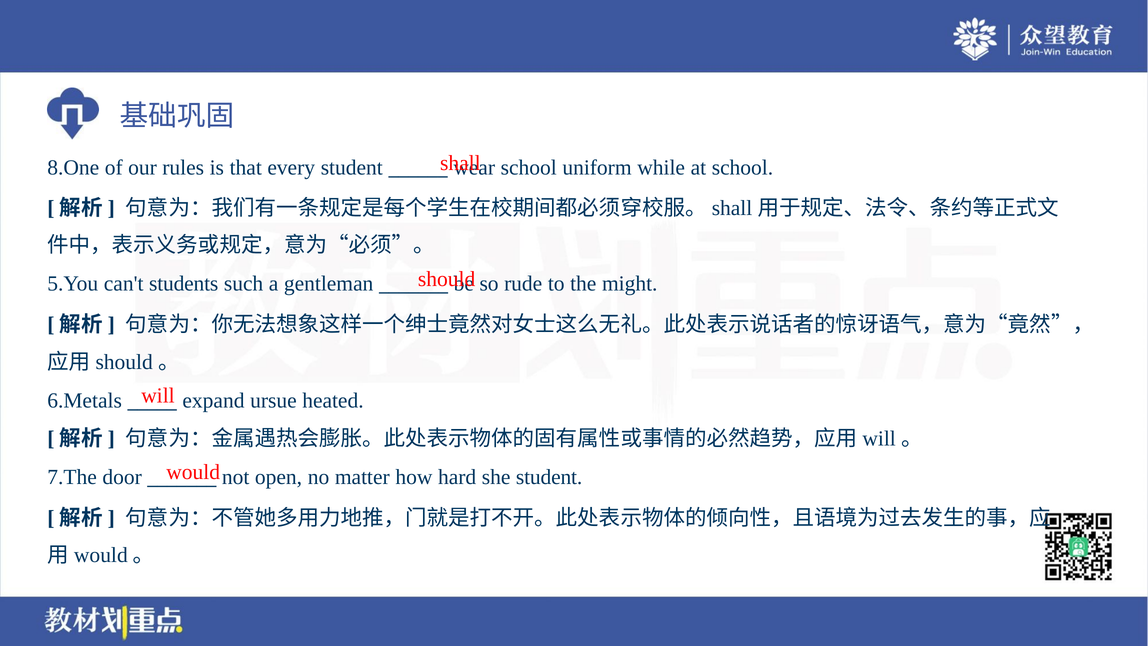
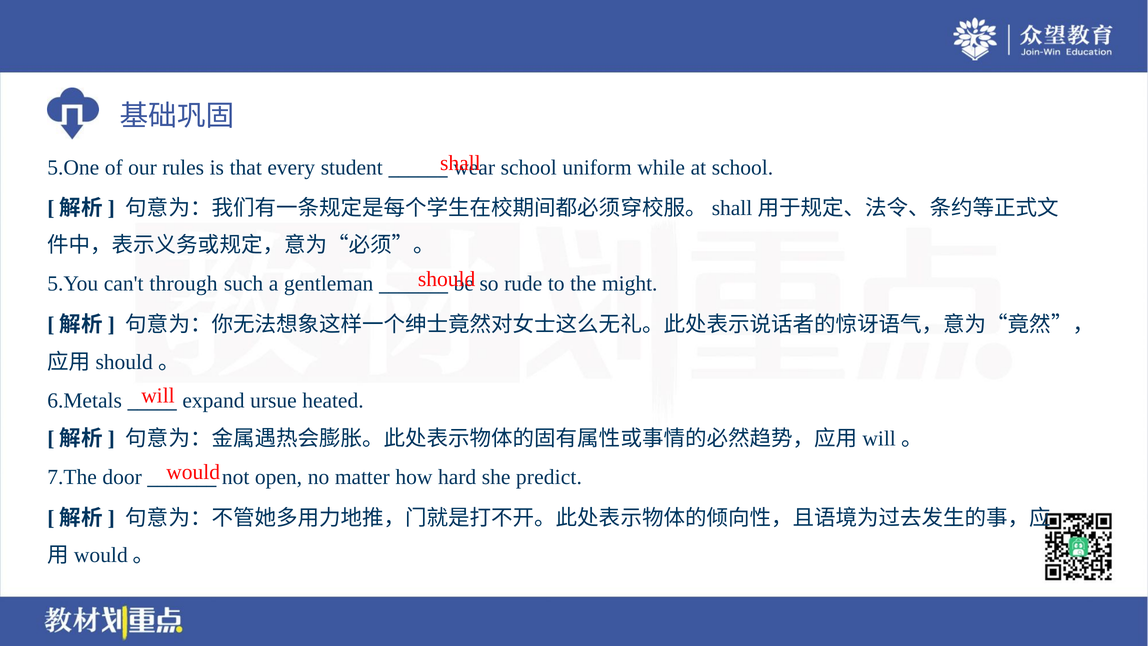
8.One: 8.One -> 5.One (73, 168)
students: students -> through (184, 284)
she student: student -> predict (549, 477)
